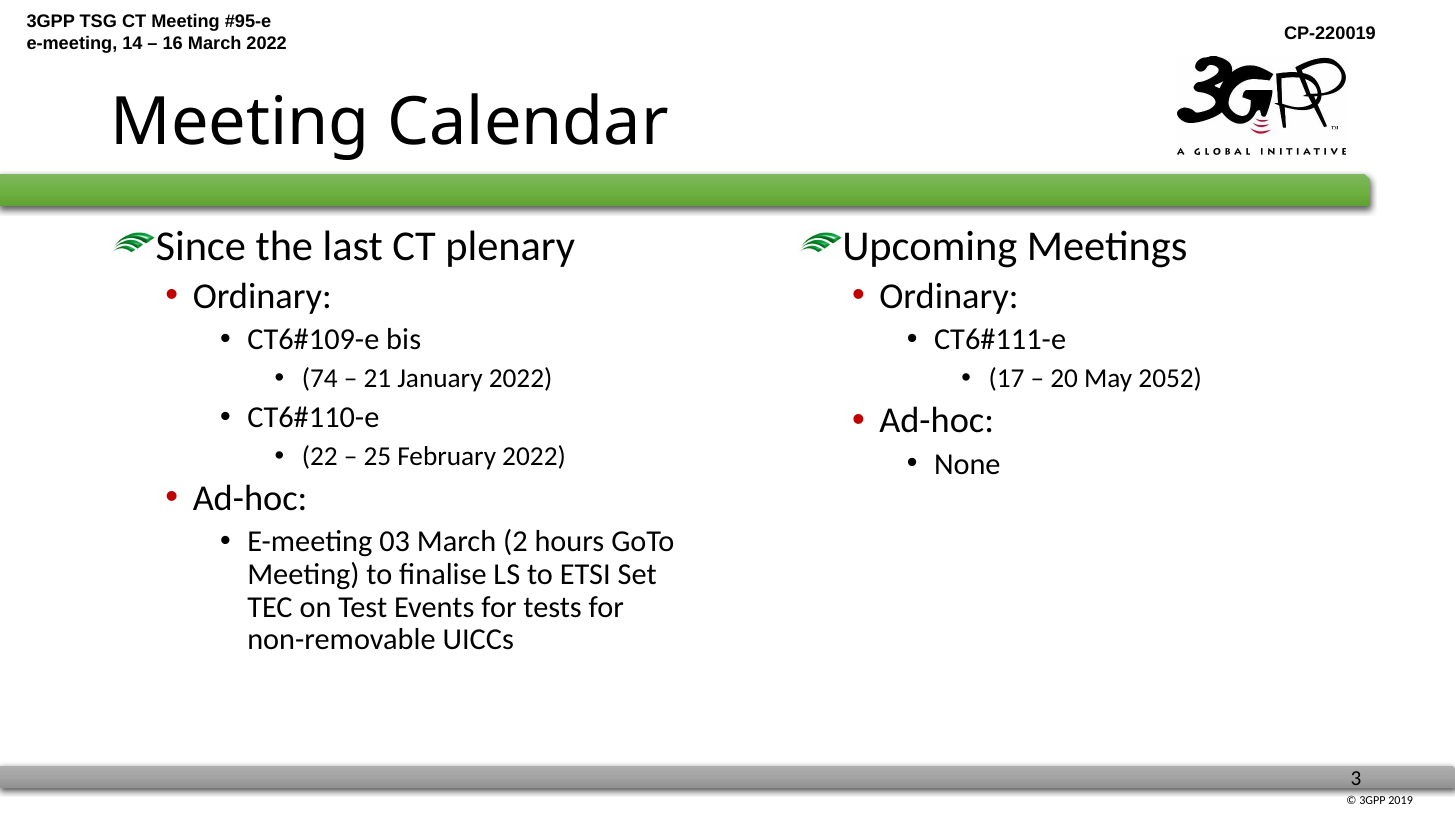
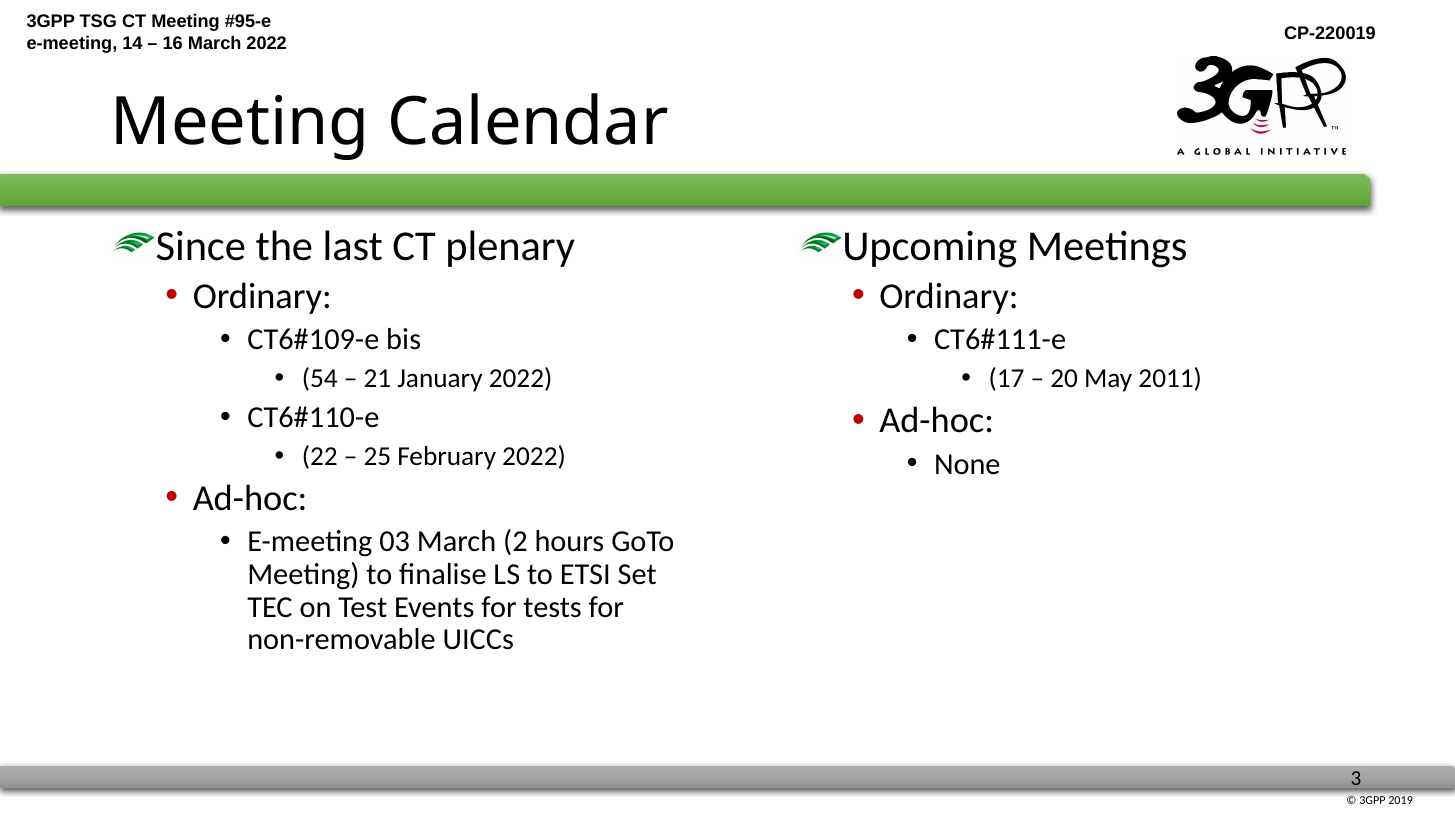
74: 74 -> 54 (320, 378)
2052: 2052 -> 2011 (1170, 378)
